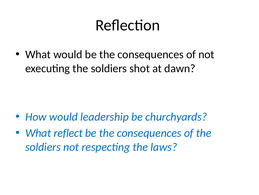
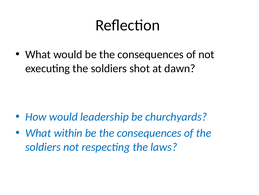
reflect: reflect -> within (68, 133)
